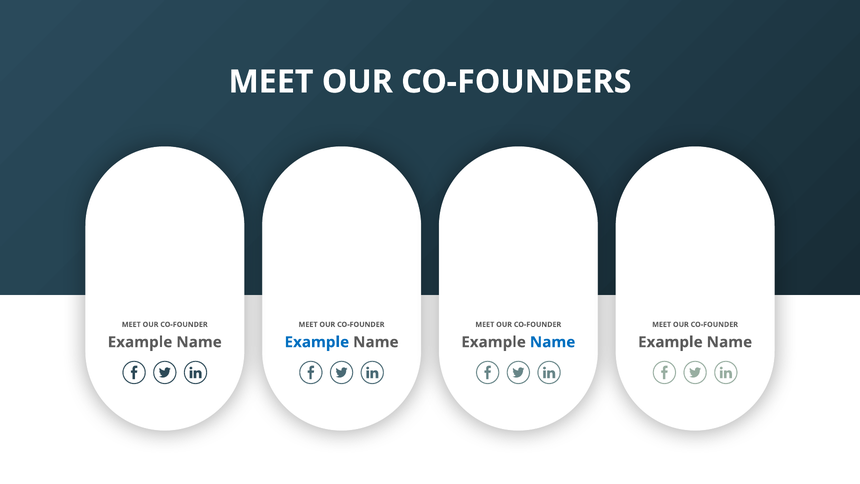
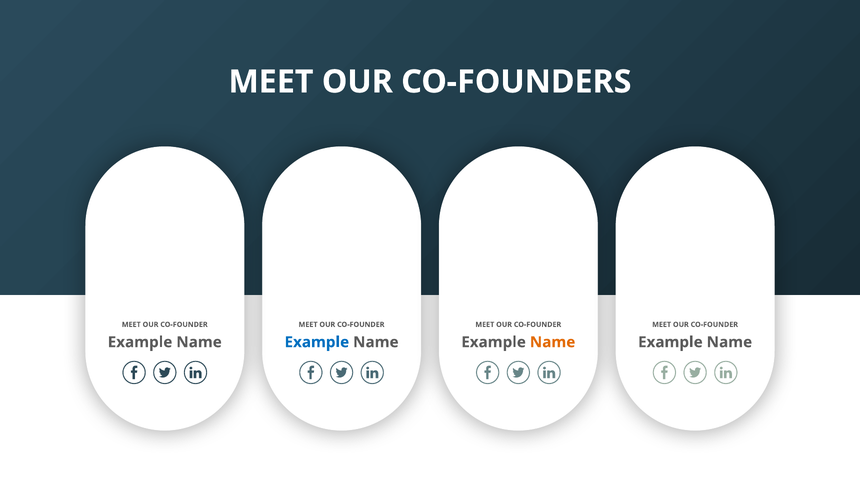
Name colour: blue -> orange (553, 342)
